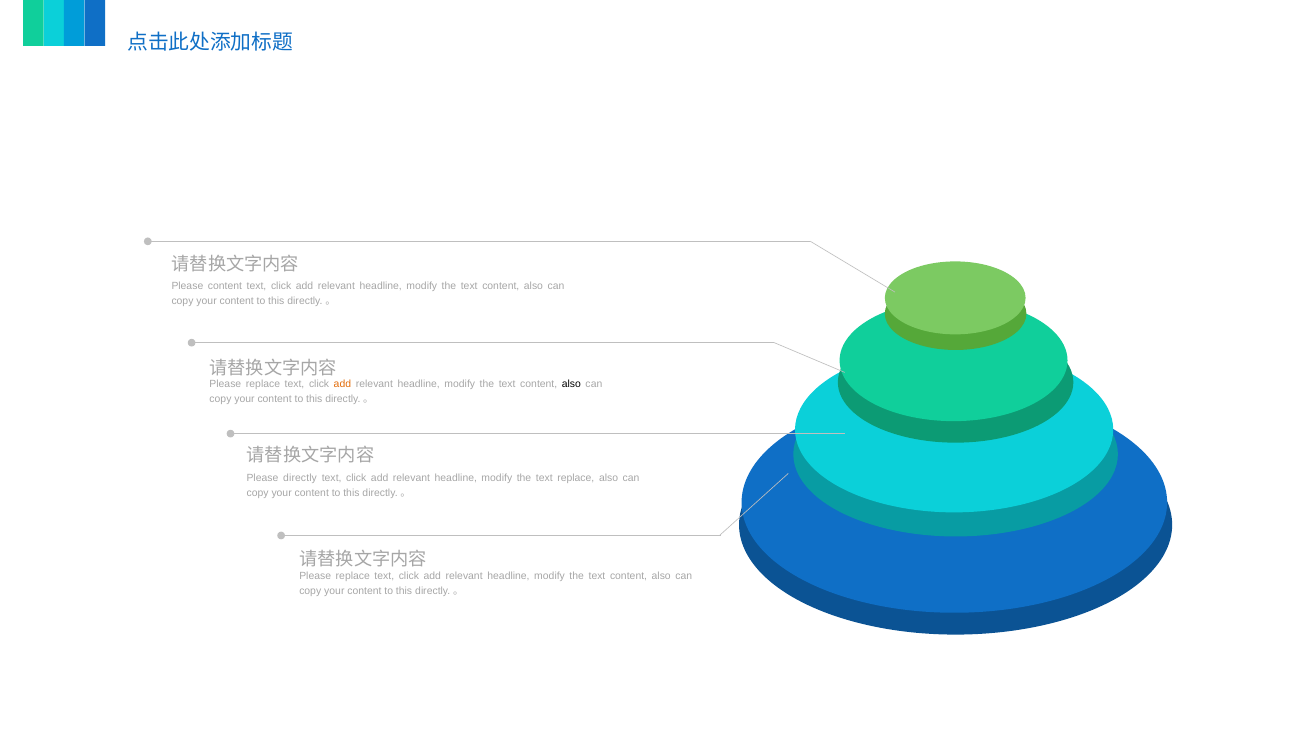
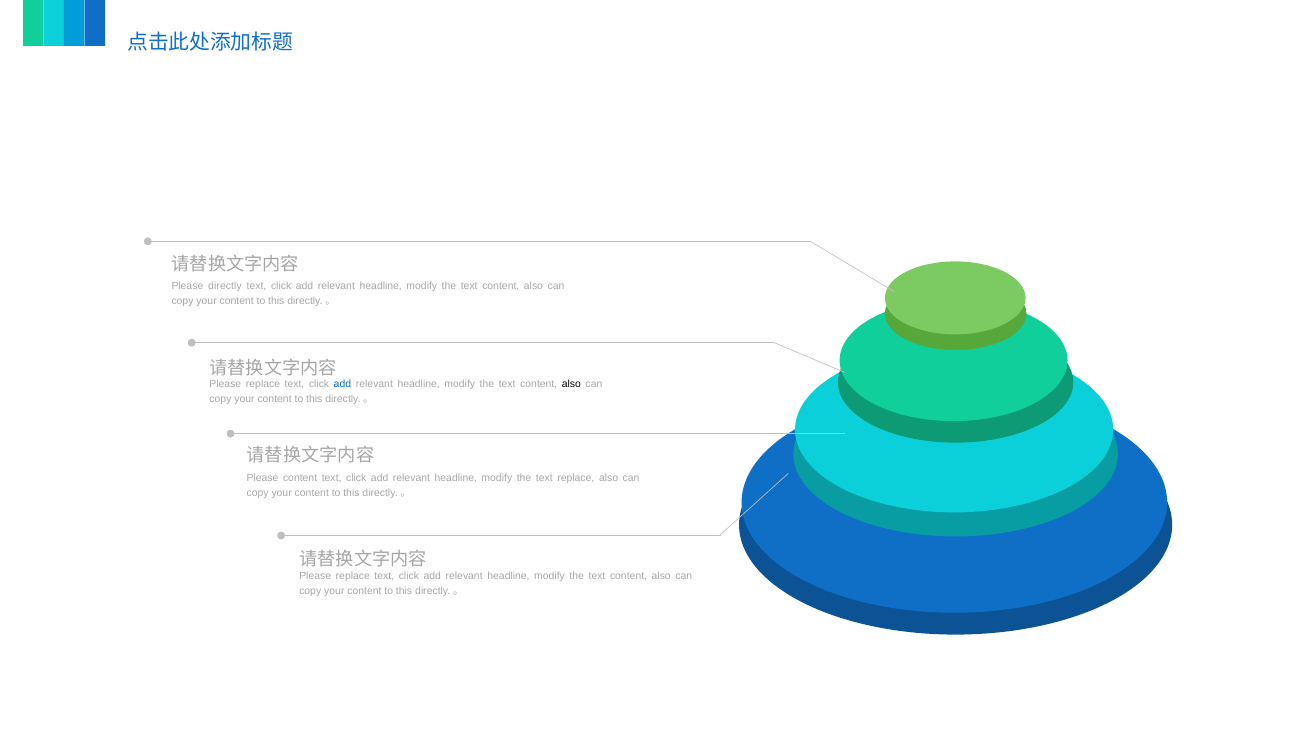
Please content: content -> directly (225, 287)
add colour: orange -> blue (342, 385)
Please directly: directly -> content (300, 478)
